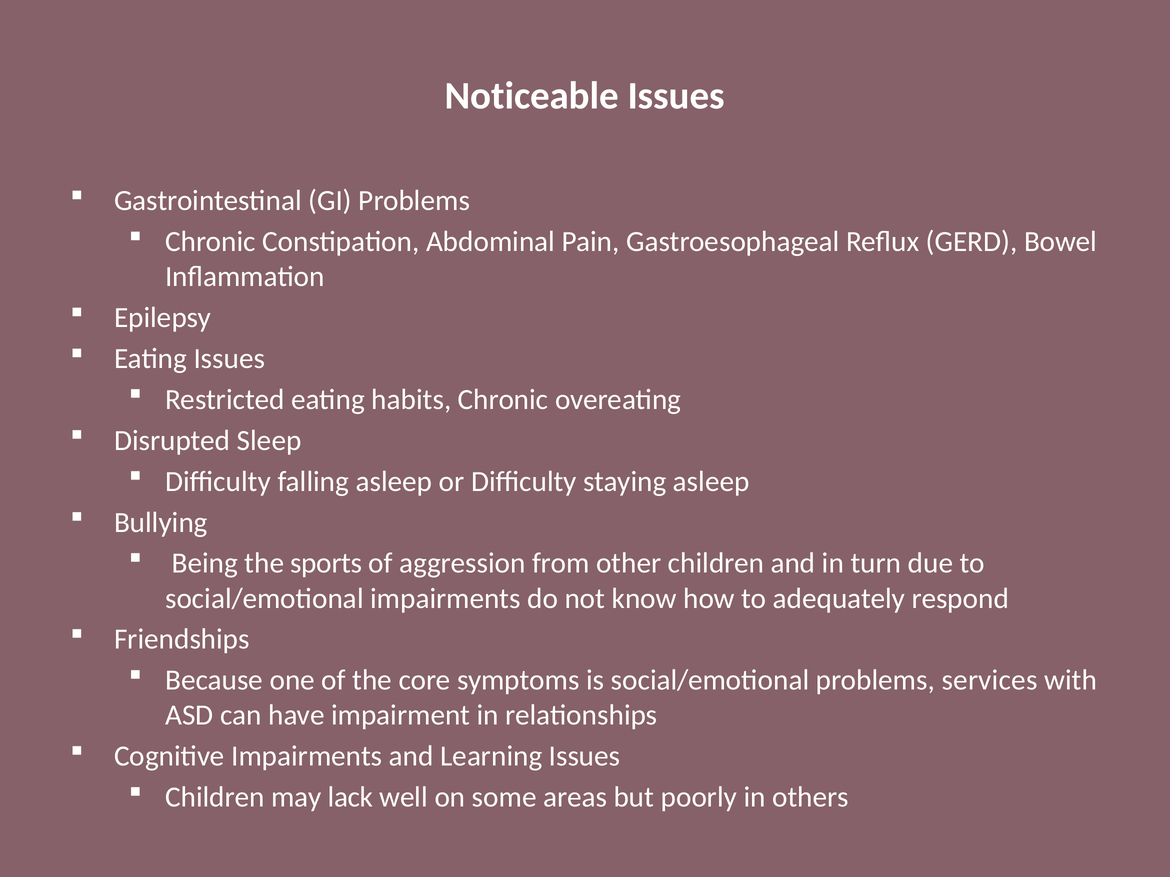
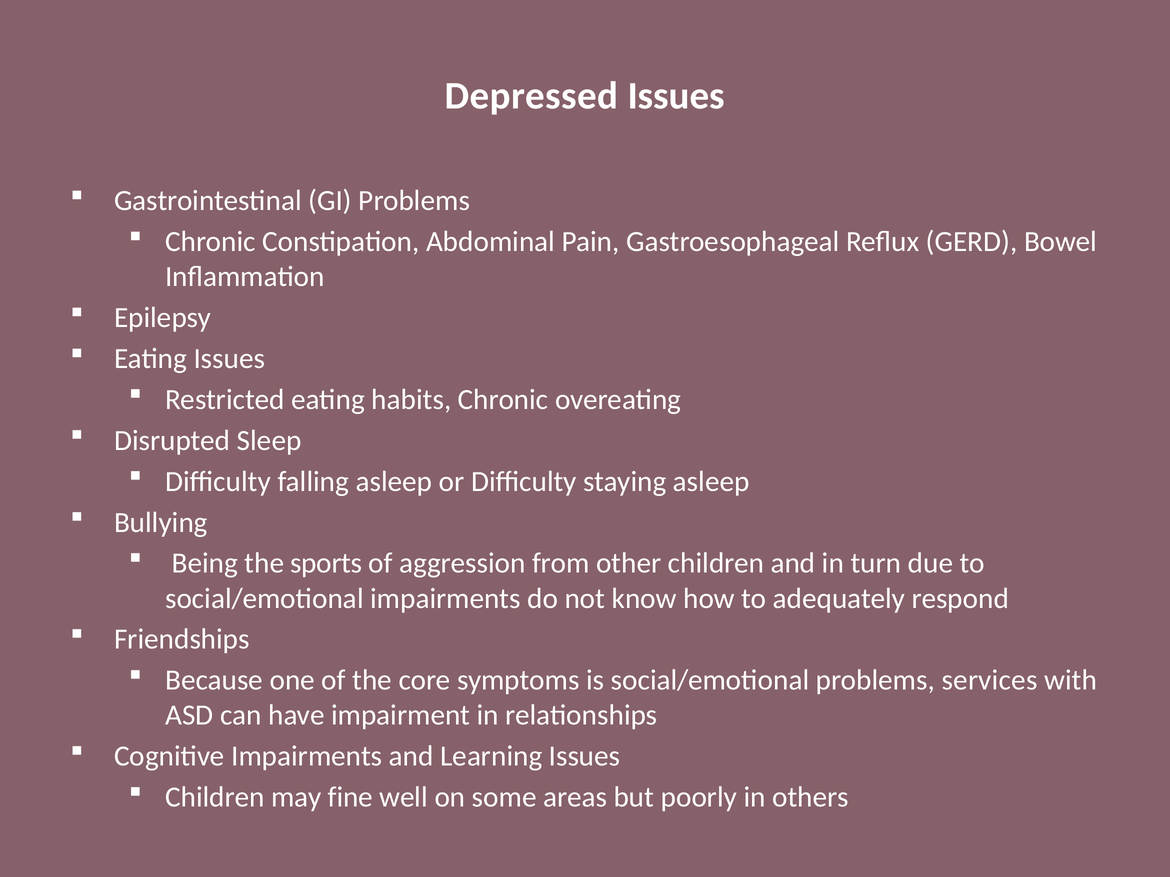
Noticeable: Noticeable -> Depressed (532, 96)
lack: lack -> fine (350, 798)
